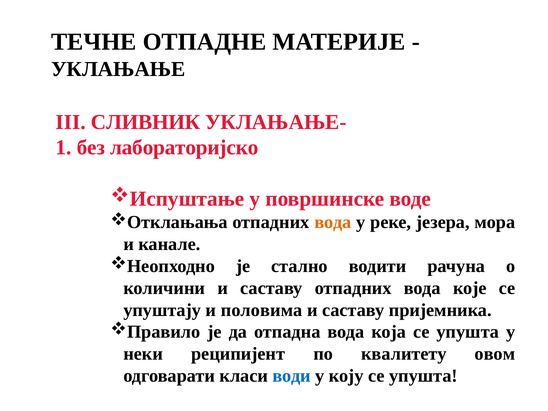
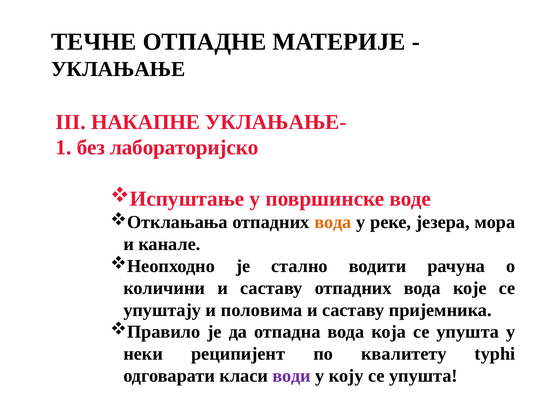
СЛИВНИК: СЛИВНИК -> НАКАПНЕ (146, 122)
овом: овом -> typhi (495, 354)
води colour: blue -> purple (292, 376)
